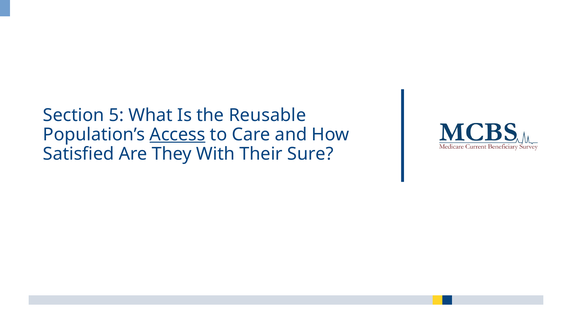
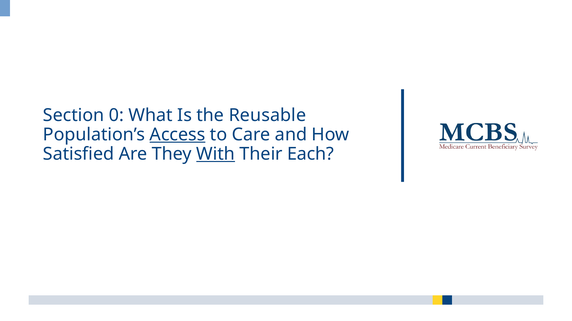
5: 5 -> 0 (116, 116)
With underline: none -> present (216, 154)
Sure: Sure -> Each (310, 154)
